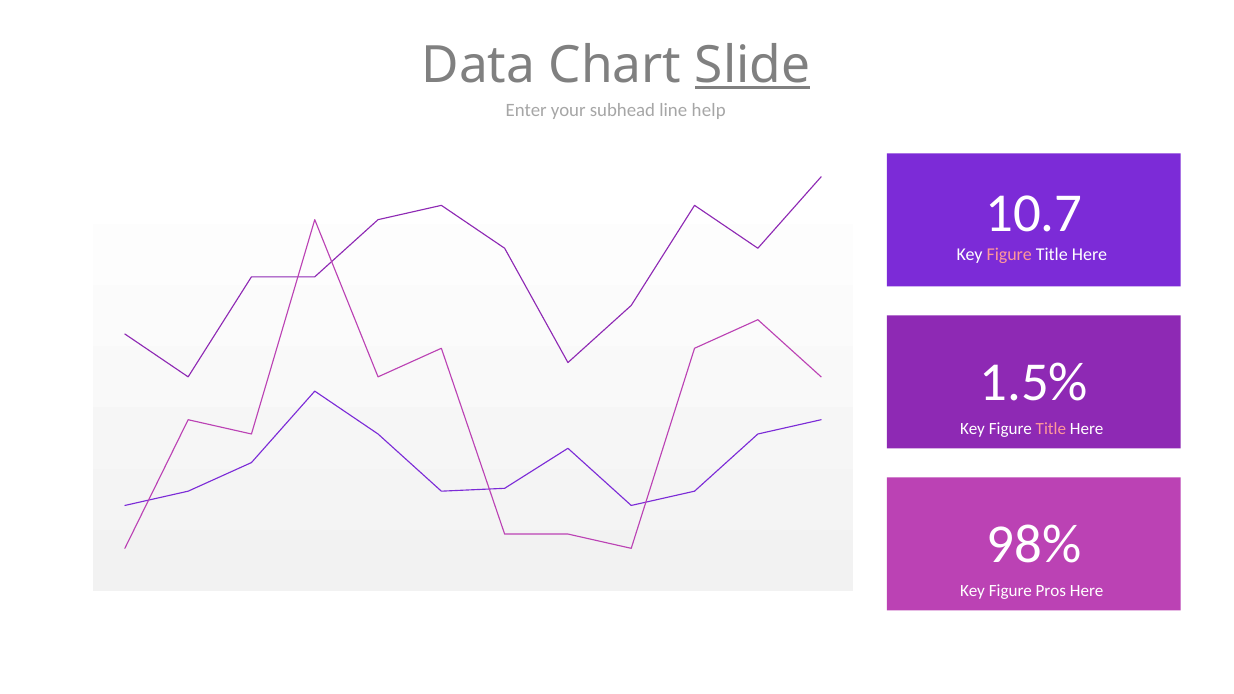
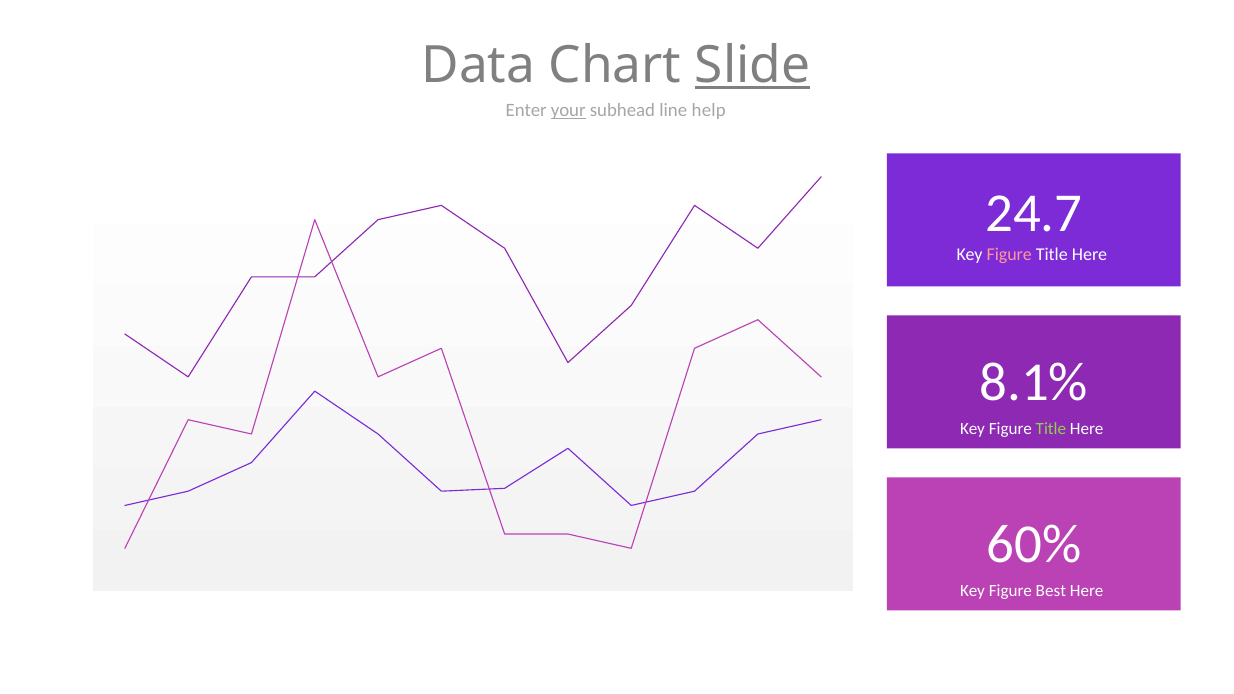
your underline: none -> present (568, 110)
10.7: 10.7 -> 24.7 (1034, 213)
1.5%: 1.5% -> 8.1% (1034, 382)
Title colour: pink -> light green (1051, 429)
98%: 98% -> 60% (1034, 544)
Pros: Pros -> Best (1051, 591)
